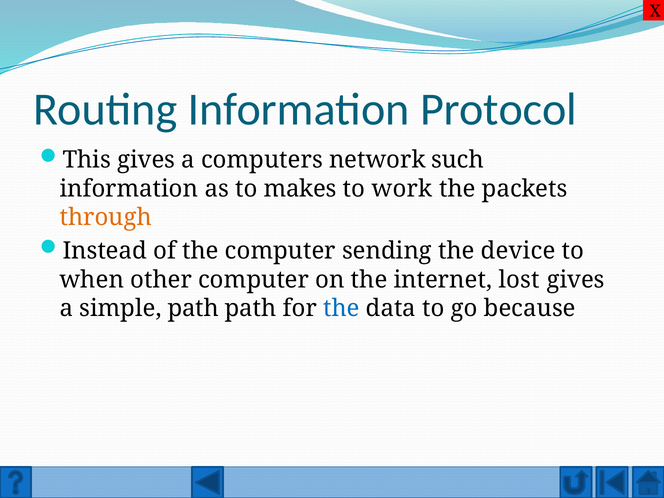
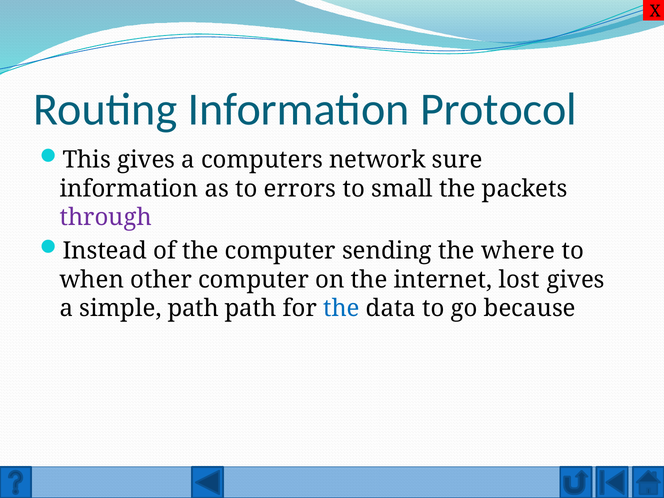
such: such -> sure (457, 160)
makes: makes -> errors (300, 189)
work: work -> small (402, 189)
through colour: orange -> purple (106, 217)
device: device -> where (518, 251)
